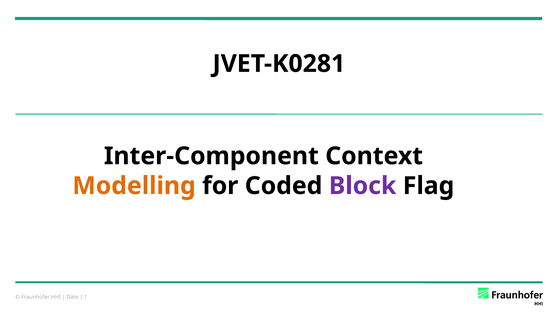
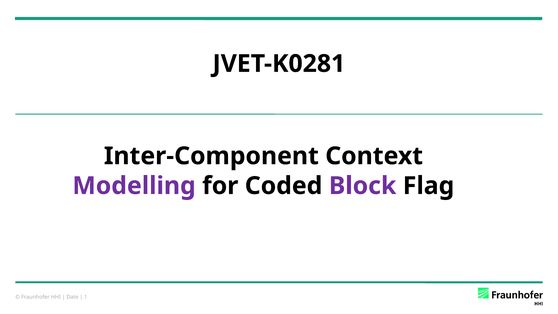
Modelling colour: orange -> purple (134, 186)
